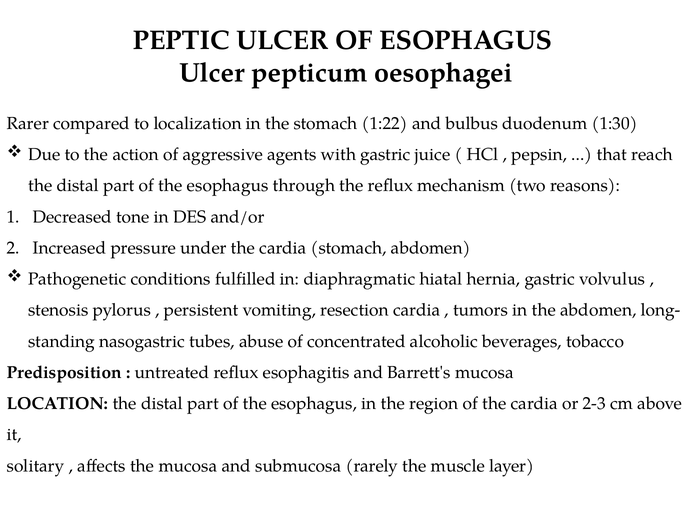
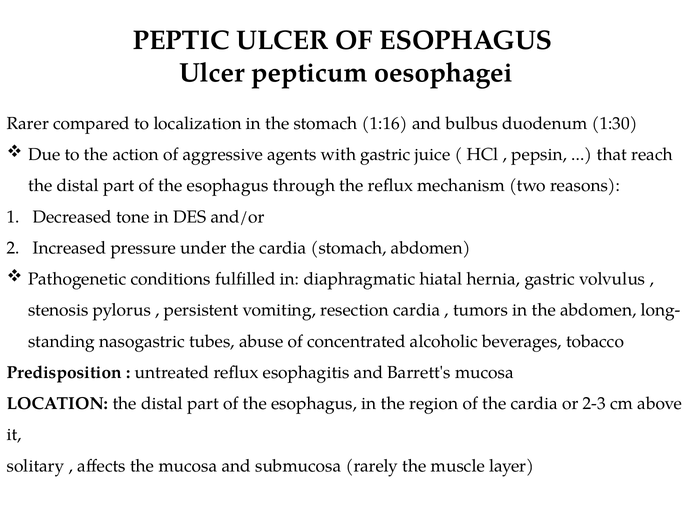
1:22: 1:22 -> 1:16 (385, 123)
